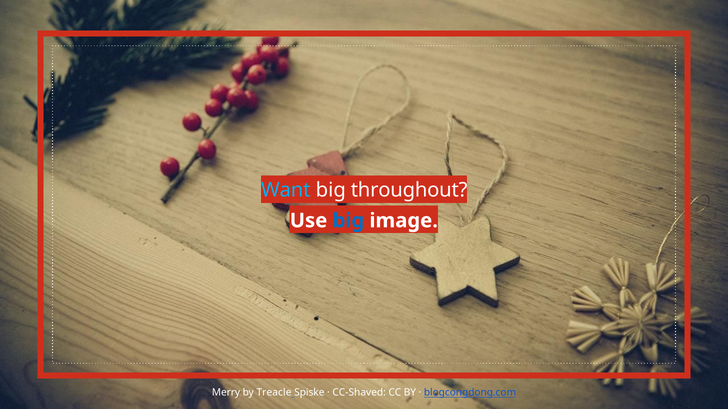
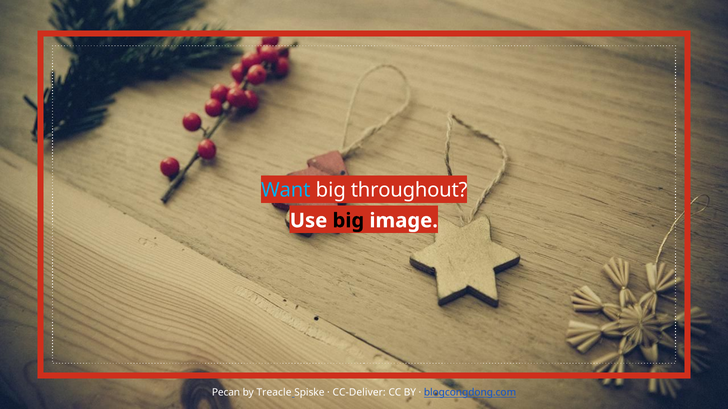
big colour: blue -> black (348, 221)
Merry: Merry -> Pecan (226, 393)
CC-Shaved: CC-Shaved -> CC-Deliver (359, 393)
